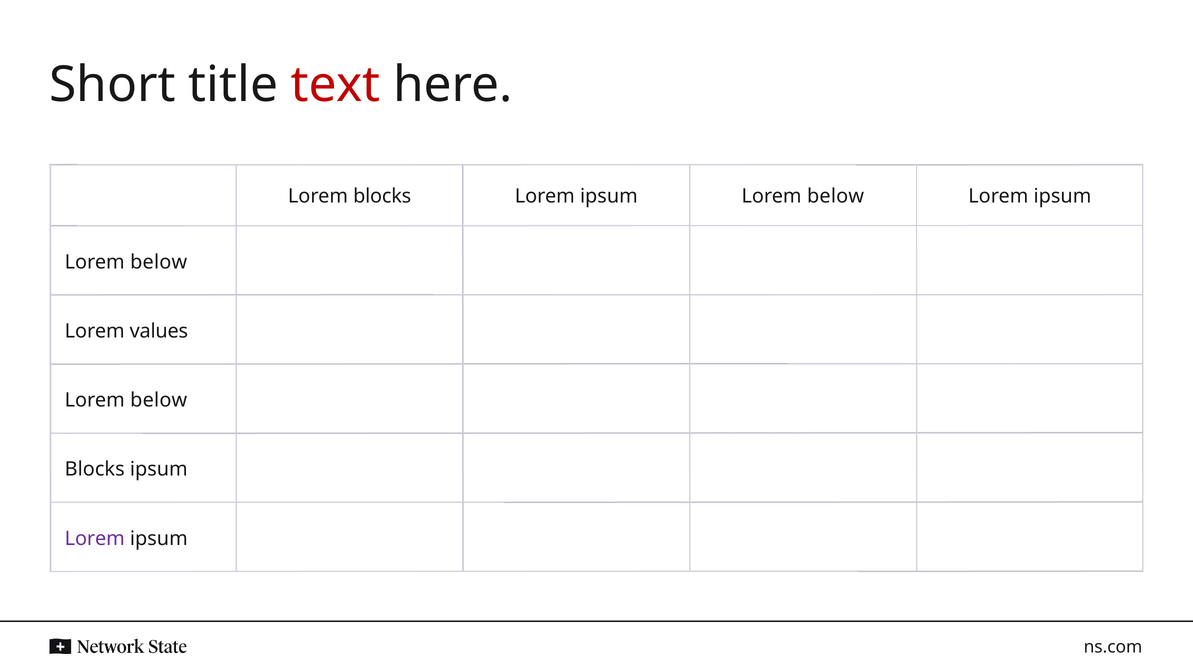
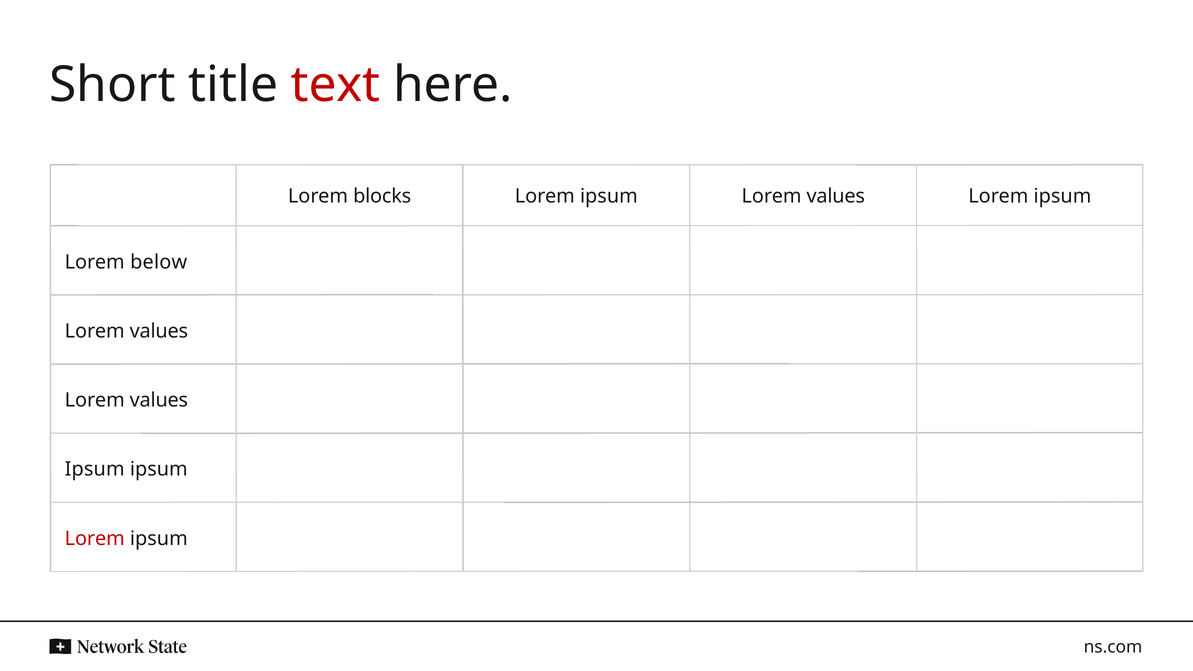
below: below -> values (836, 196)
below: below -> values (159, 400)
Blocks: Blocks -> Ipsum (95, 469)
Lorem colour: purple -> red (95, 539)
